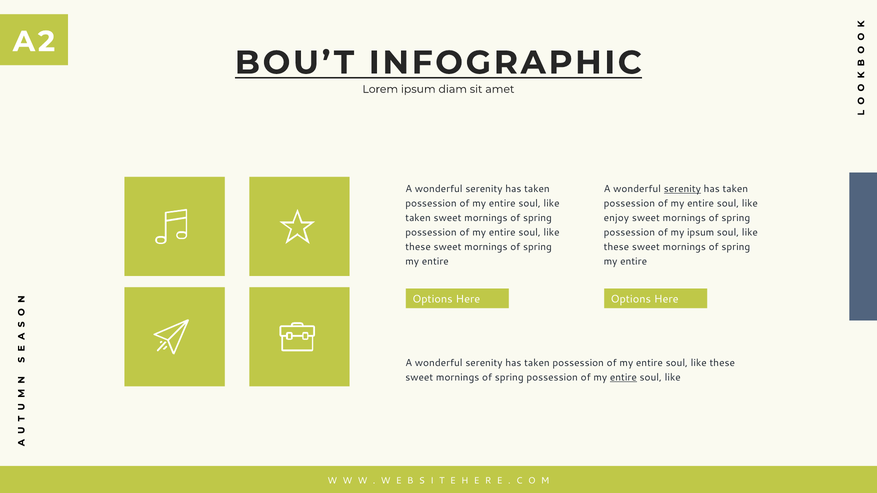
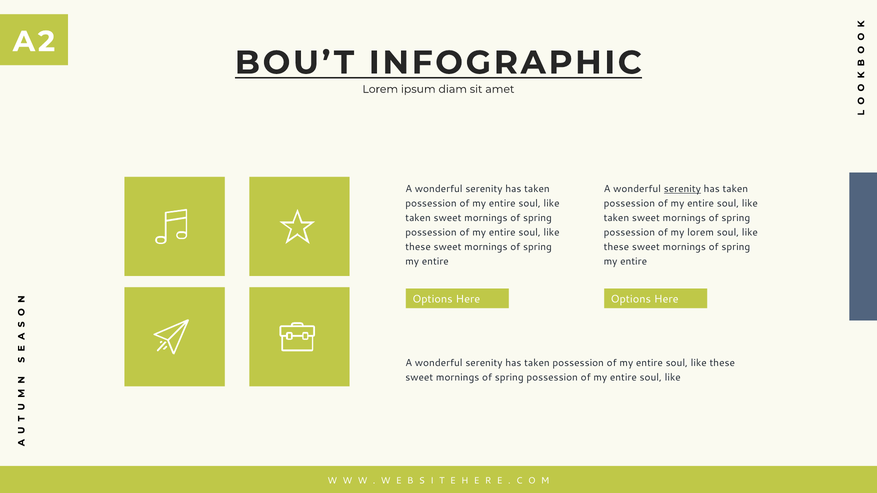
enjoy: enjoy -> taken (616, 218)
my ipsum: ipsum -> lorem (701, 233)
entire underline: present -> none (623, 378)
